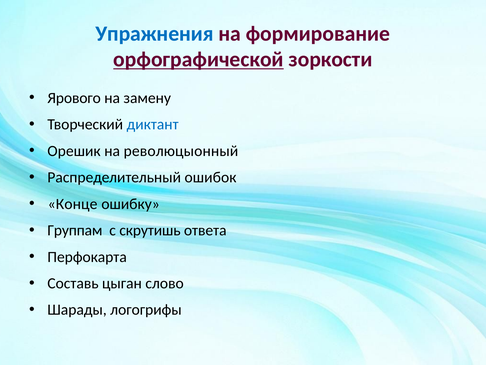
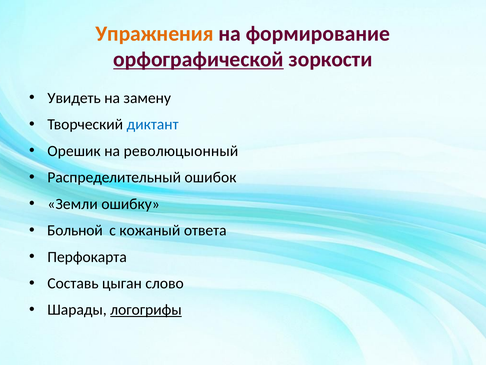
Упражнения colour: blue -> orange (155, 34)
Ярового: Ярового -> Увидеть (74, 98)
Конце: Конце -> Земли (73, 204)
Группам: Группам -> Больной (75, 230)
скрутишь: скрутишь -> кожаный (150, 230)
логогрифы underline: none -> present (146, 309)
